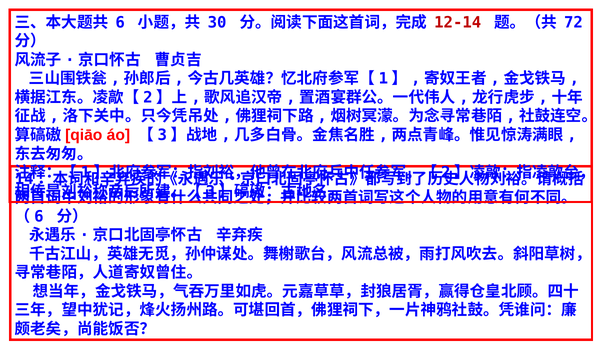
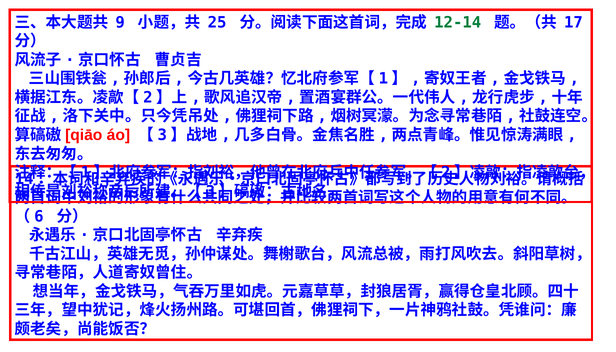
6: 6 -> 9 (120, 22)
30: 30 -> 25 (217, 22)
12-14 colour: red -> green (458, 22)
72: 72 -> 17 (573, 22)
